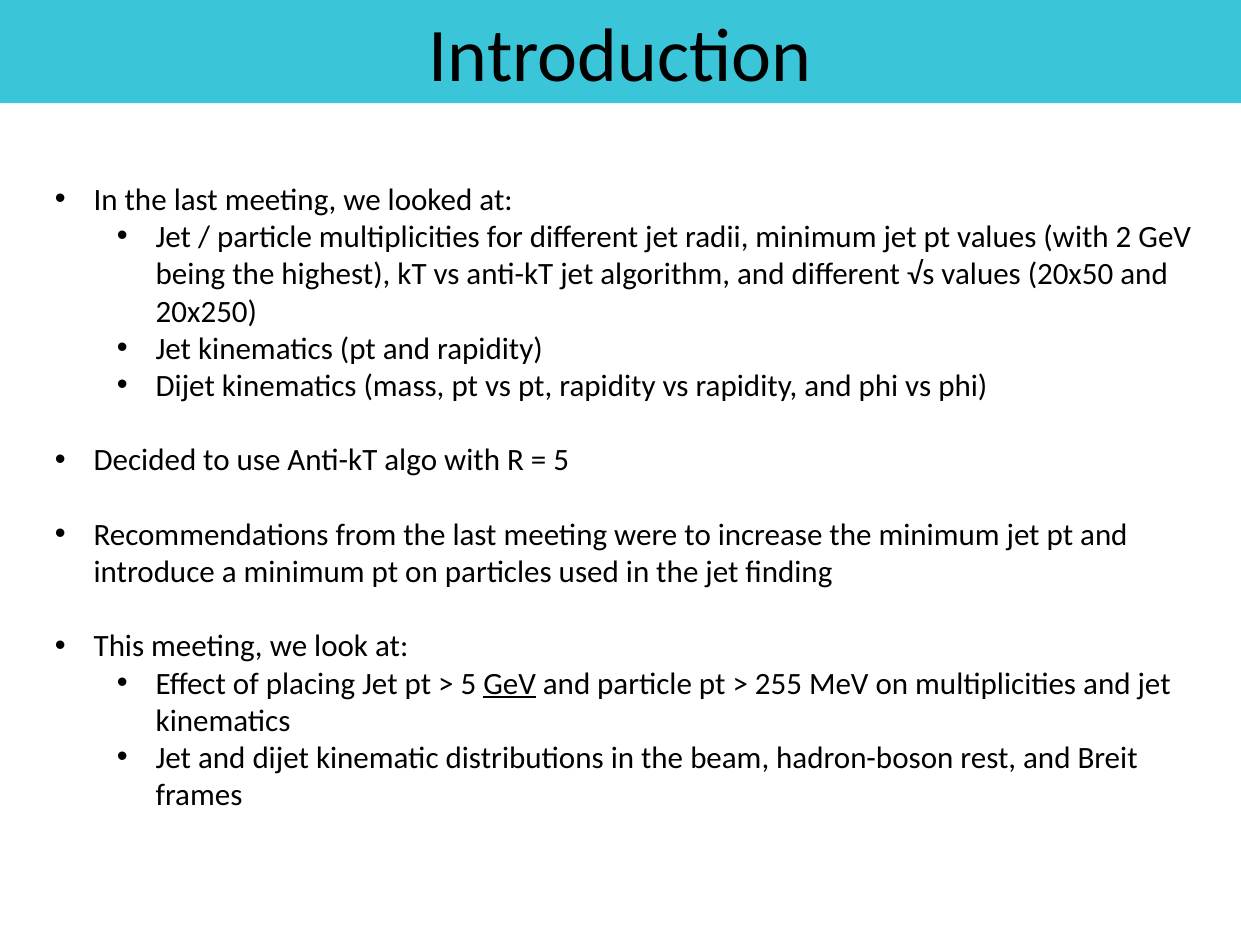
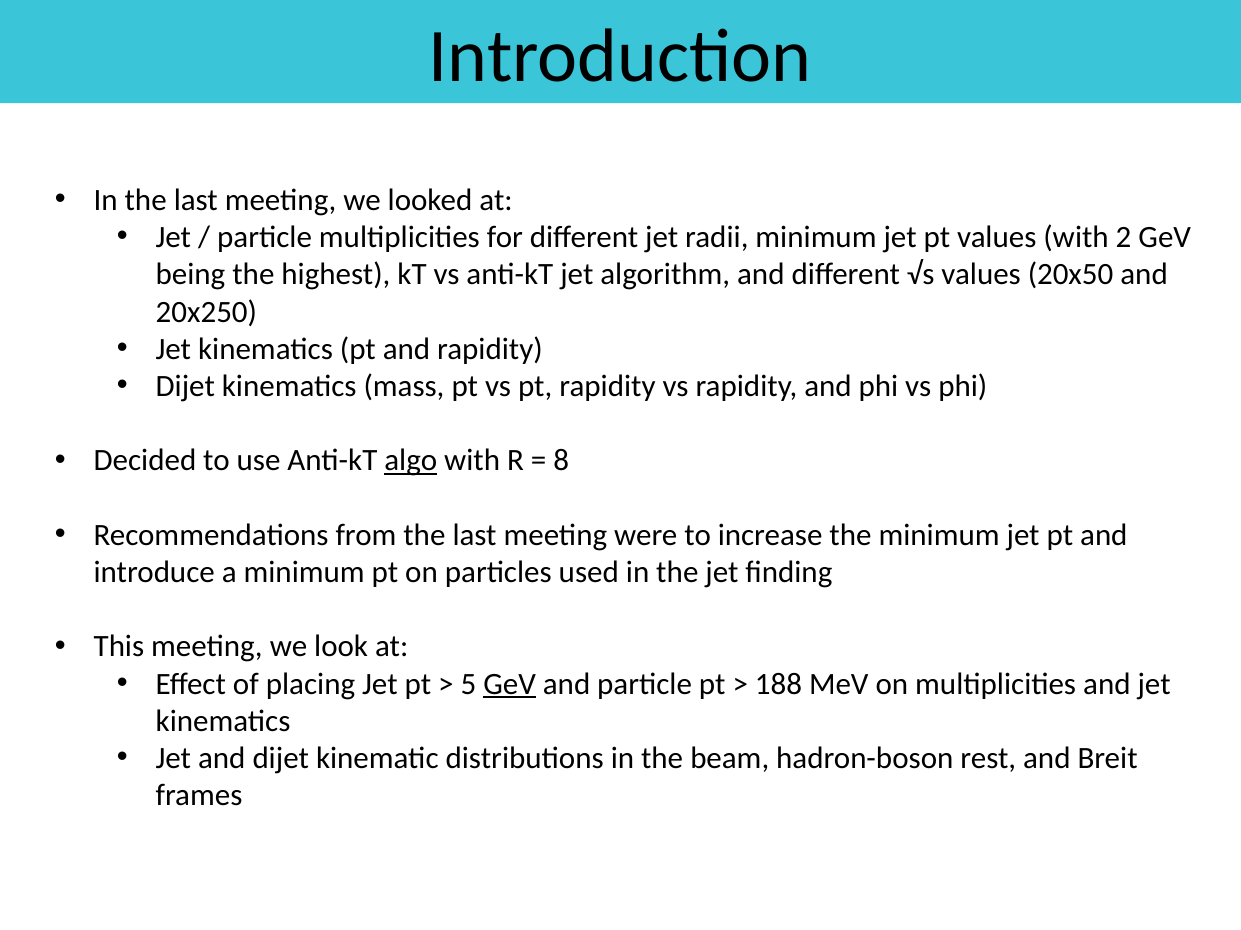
algo underline: none -> present (411, 461)
5: 5 -> 8 (561, 461)
255: 255 -> 188 (778, 684)
